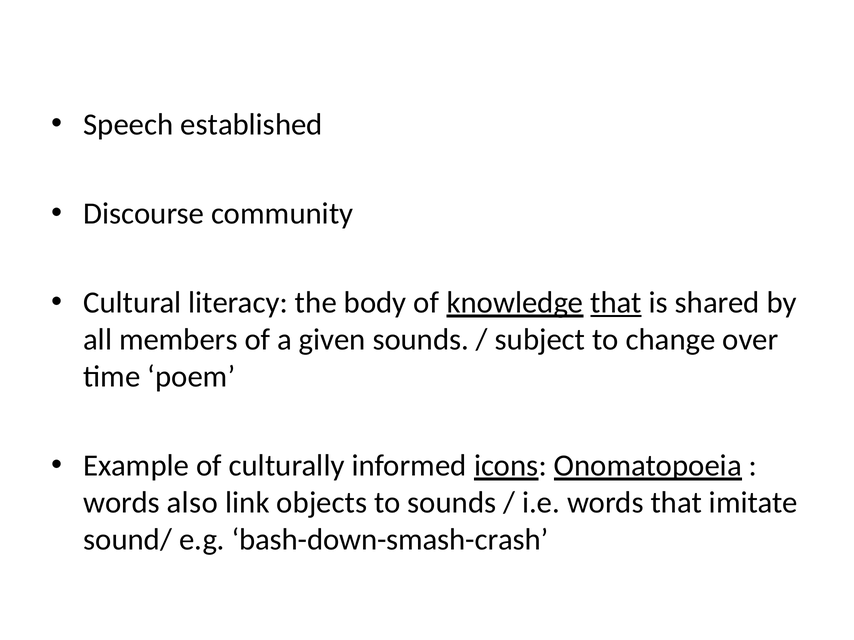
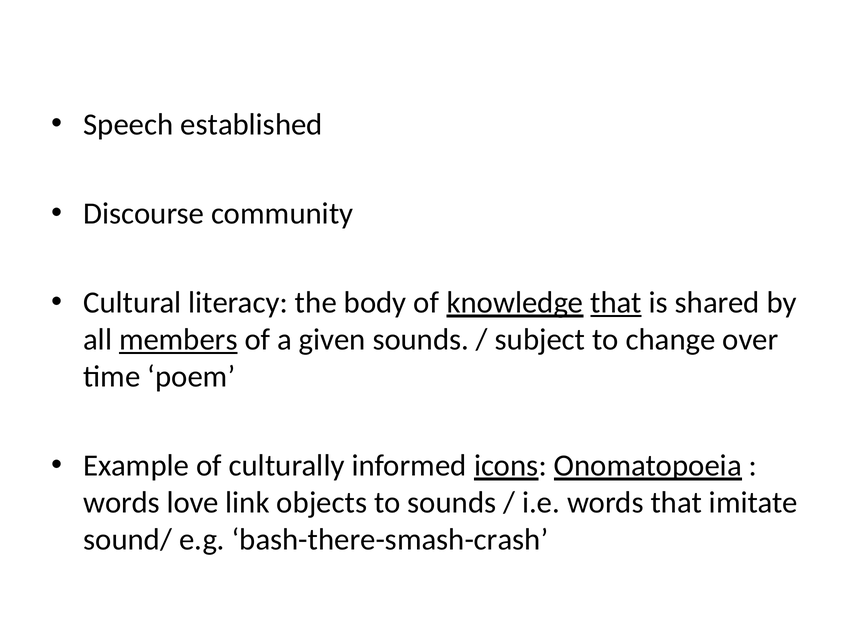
members underline: none -> present (178, 340)
also: also -> love (193, 503)
bash-down-smash-crash: bash-down-smash-crash -> bash-there-smash-crash (390, 540)
